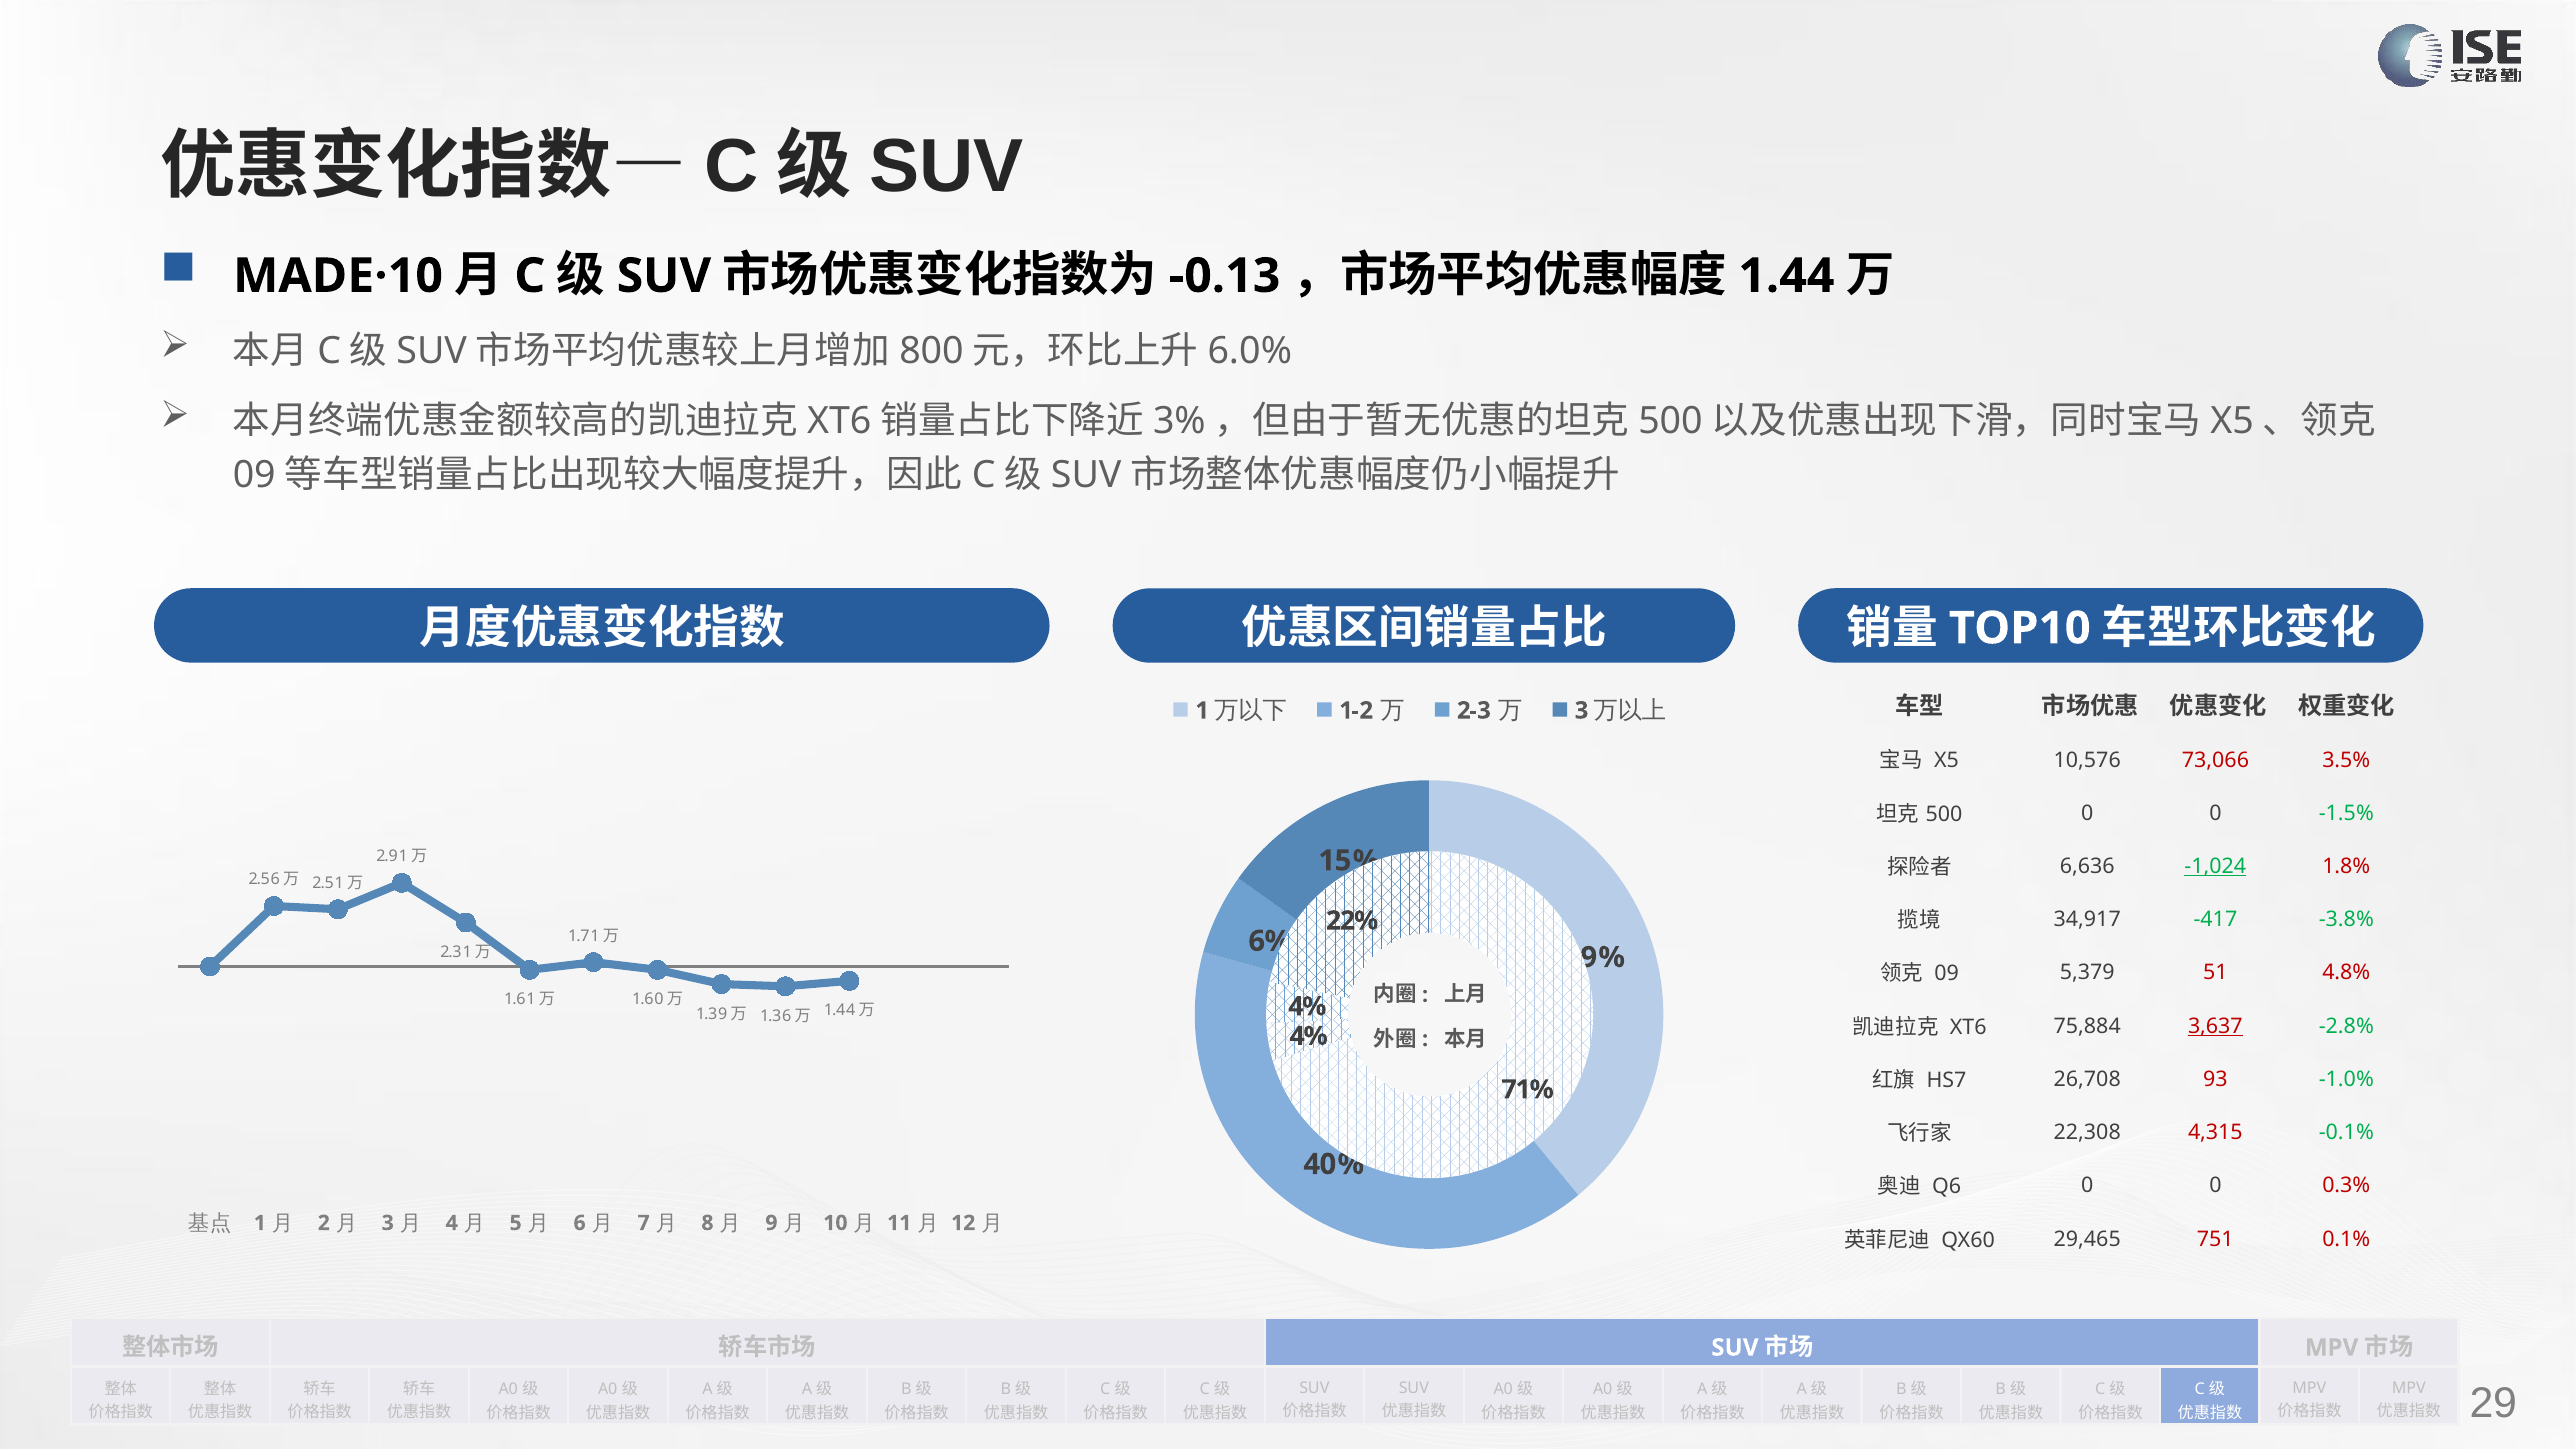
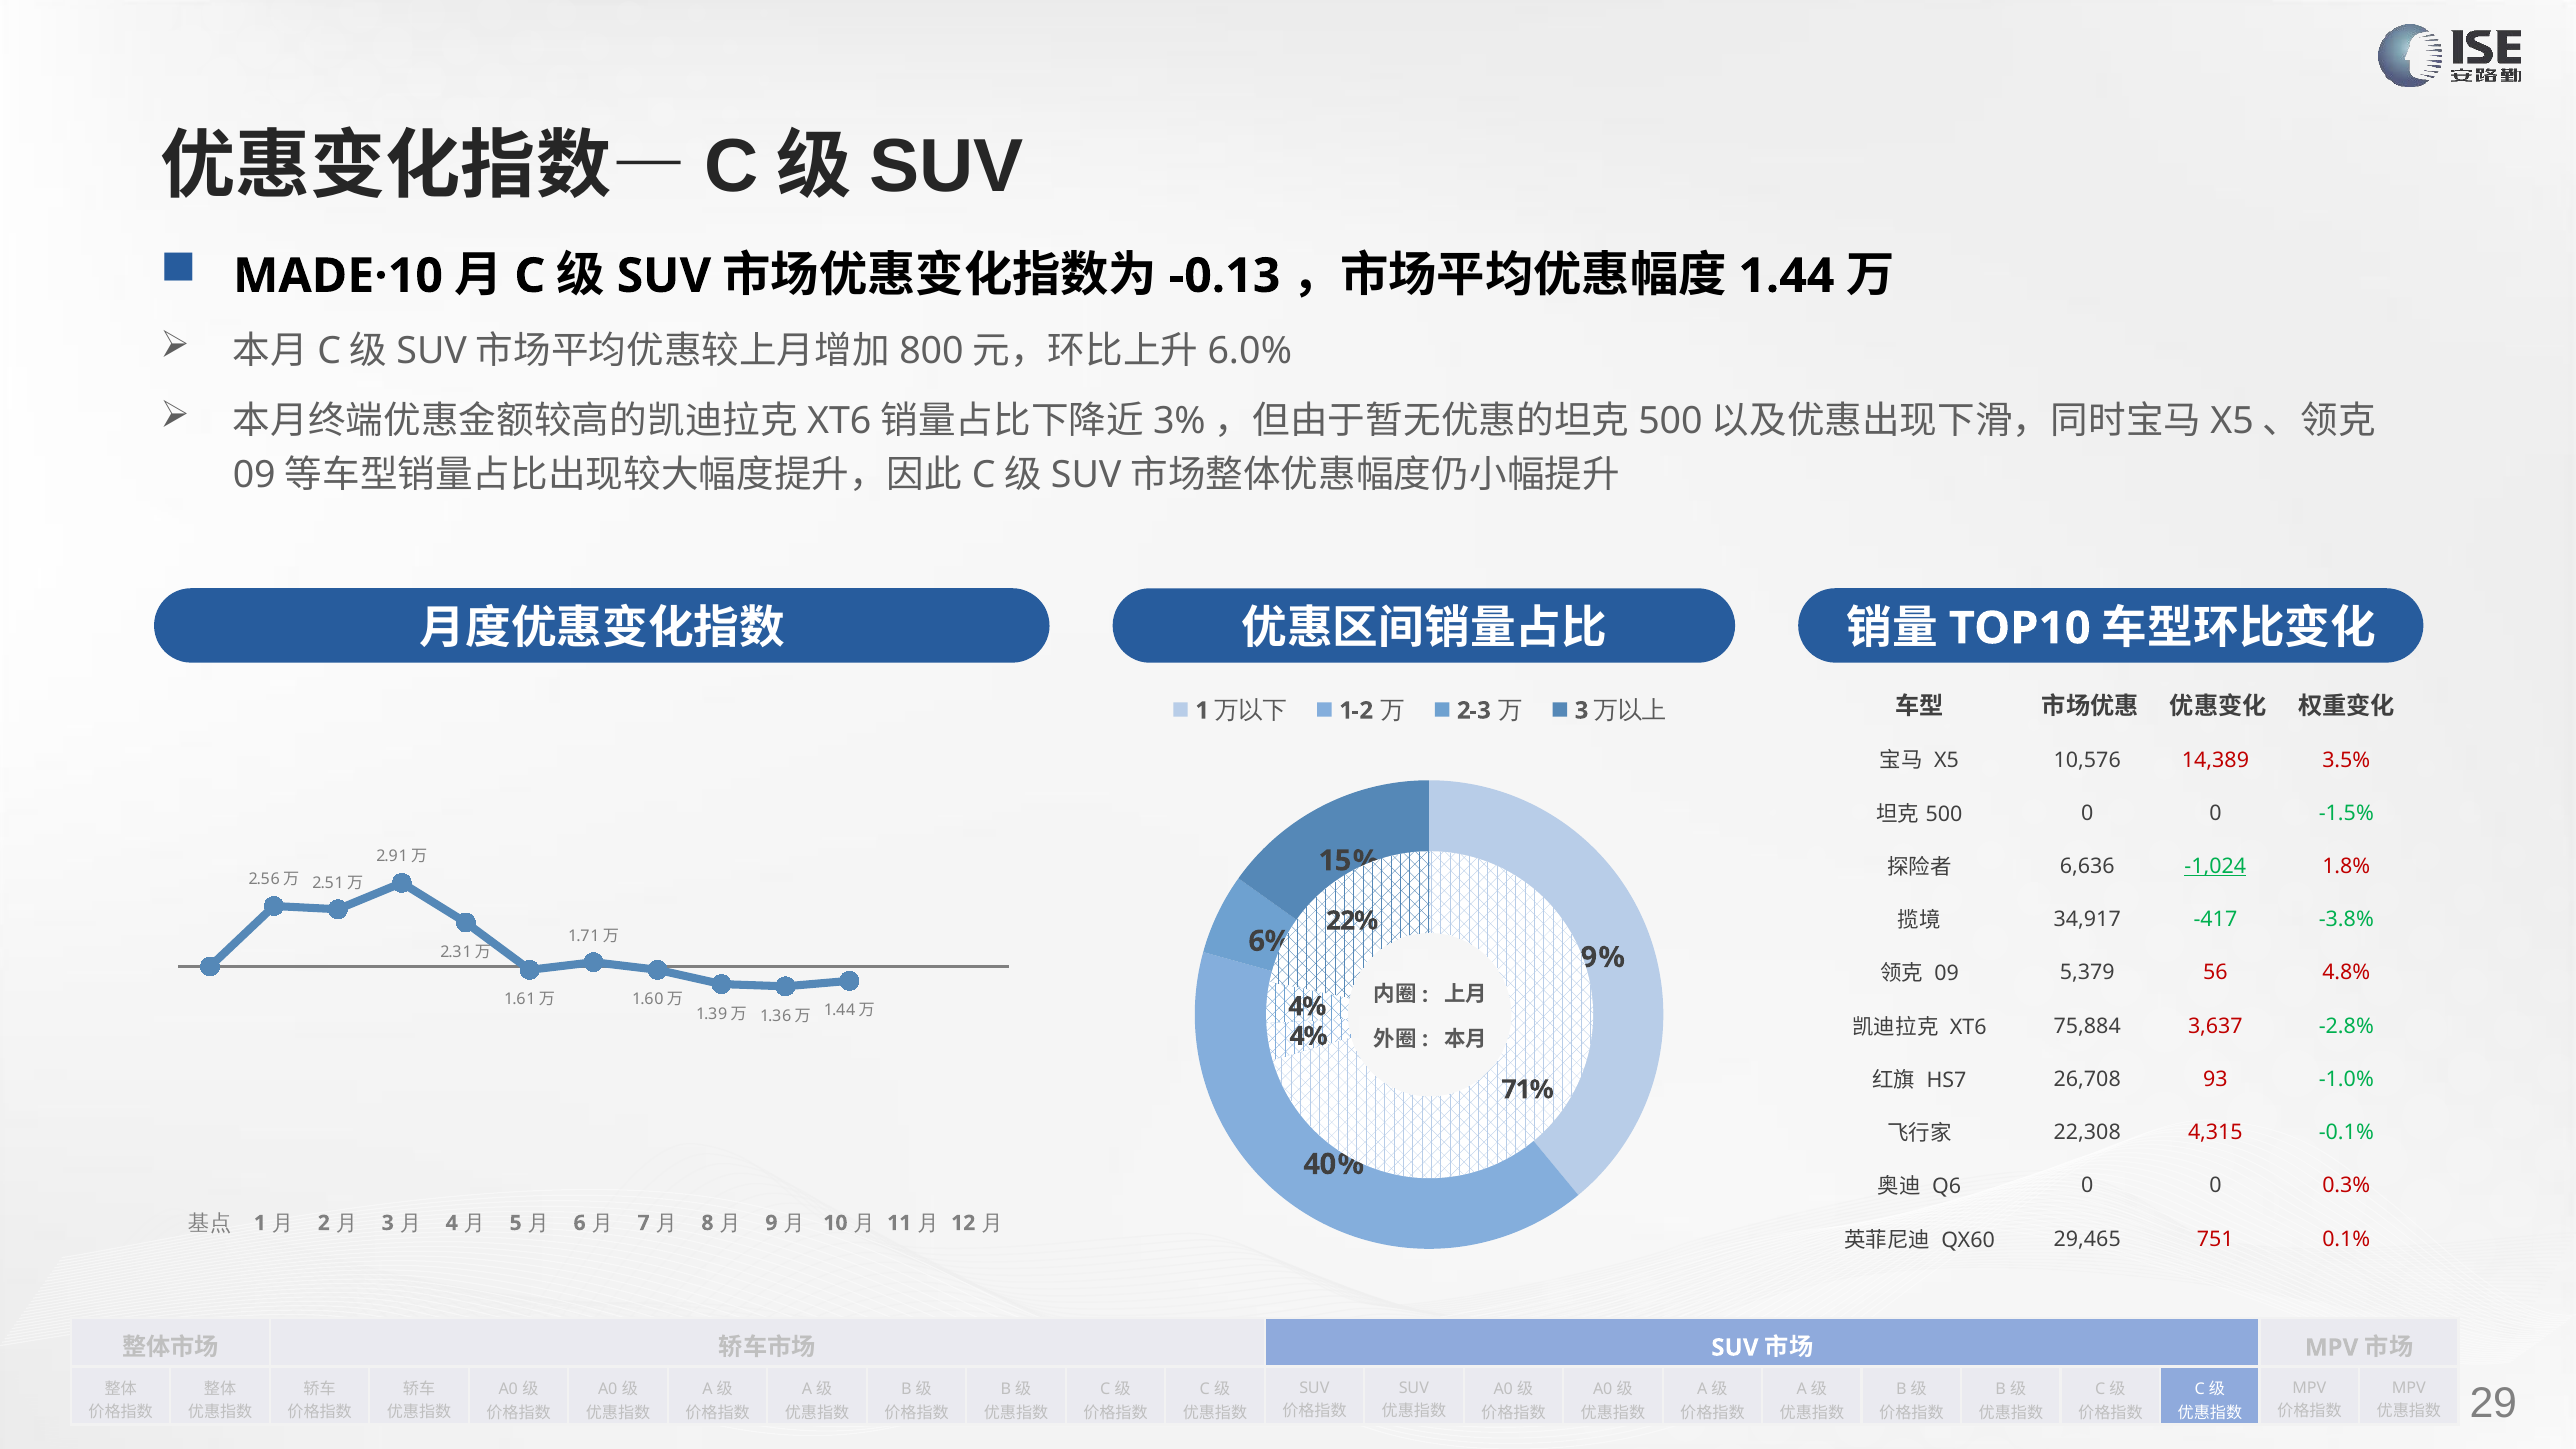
73,066: 73,066 -> 14,389 (2215, 760)
51: 51 -> 56 (2215, 973)
3,637 underline: present -> none (2215, 1026)
